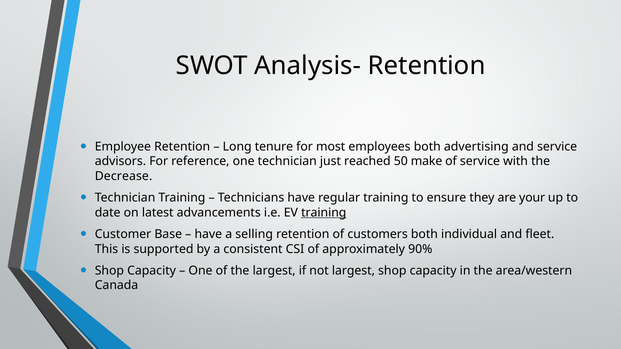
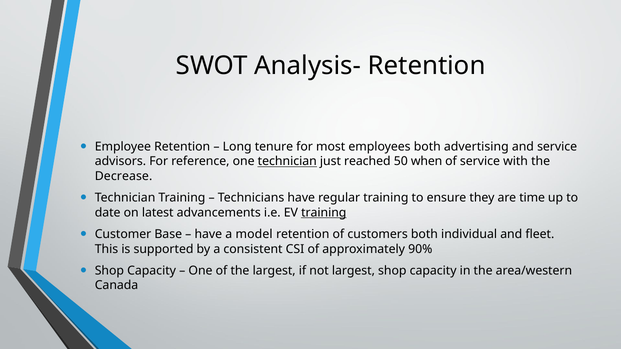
technician underline: none -> present (287, 162)
make: make -> when (427, 162)
your: your -> time (532, 198)
selling: selling -> model (254, 234)
